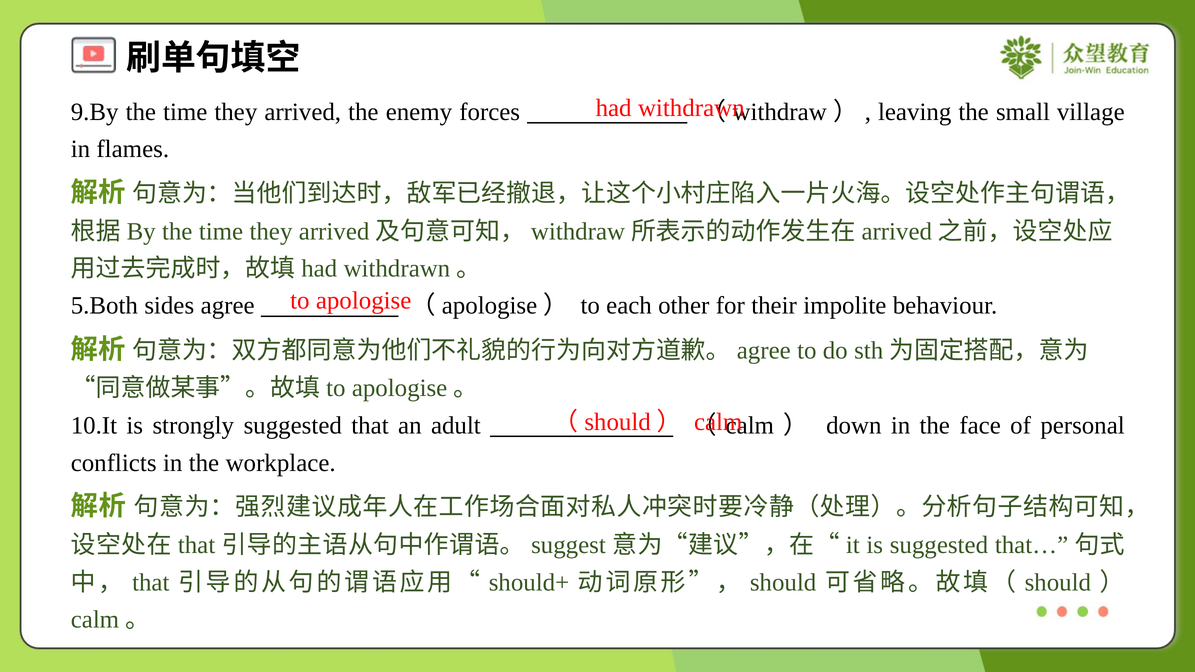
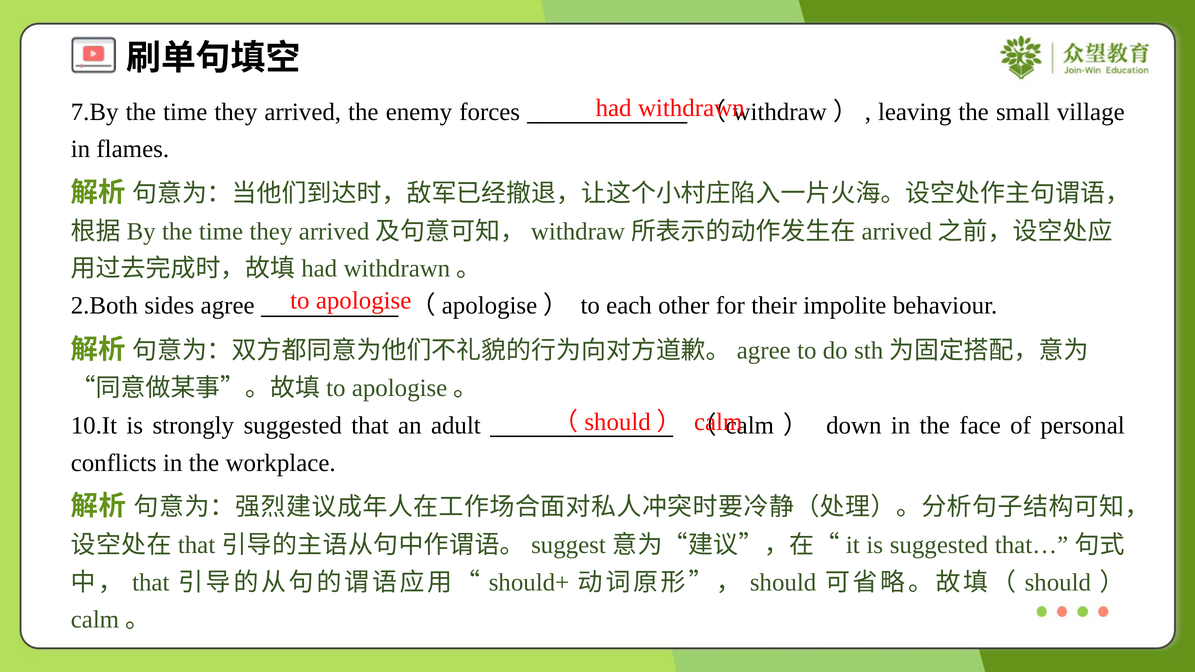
9.By: 9.By -> 7.By (95, 112)
5.Both: 5.Both -> 2.Both (104, 306)
